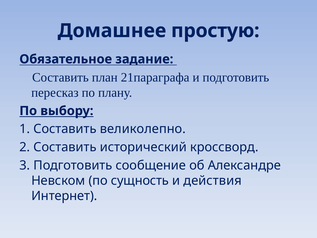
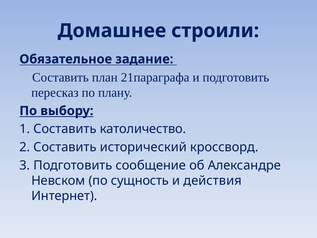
простую: простую -> строили (215, 31)
великолепно: великолепно -> католичество (143, 129)
